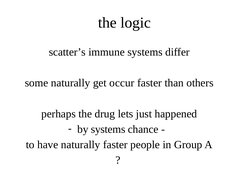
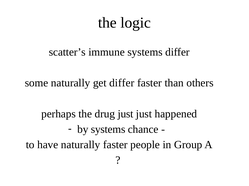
get occur: occur -> differ (122, 83)
drug lets: lets -> just (126, 114)
